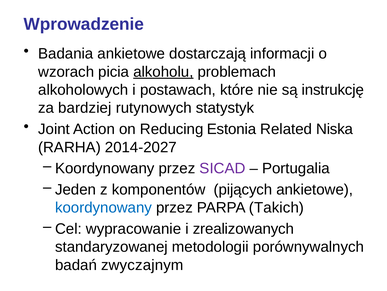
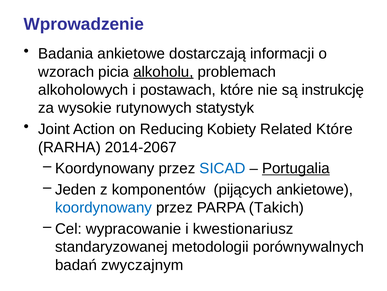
bardziej: bardziej -> wysokie (85, 108)
Estonia: Estonia -> Kobiety (231, 129)
Related Niska: Niska -> Które (334, 129)
2014-2027: 2014-2027 -> 2014-2067 (141, 147)
SICAD colour: purple -> blue (222, 168)
Portugalia underline: none -> present (296, 168)
zrealizowanych: zrealizowanych -> kwestionariusz (243, 228)
